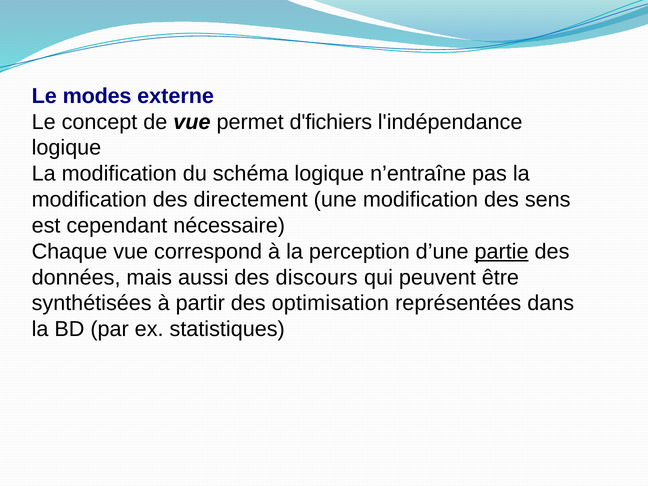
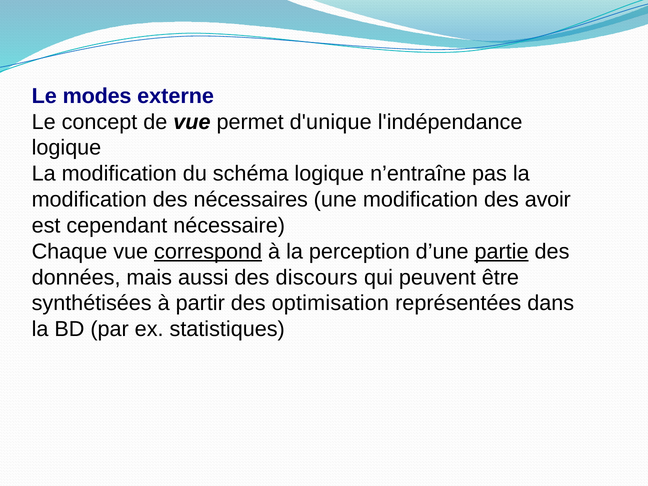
d'fichiers: d'fichiers -> d'unique (331, 122)
directement: directement -> nécessaires (251, 200)
sens: sens -> avoir (548, 200)
correspond underline: none -> present (208, 251)
